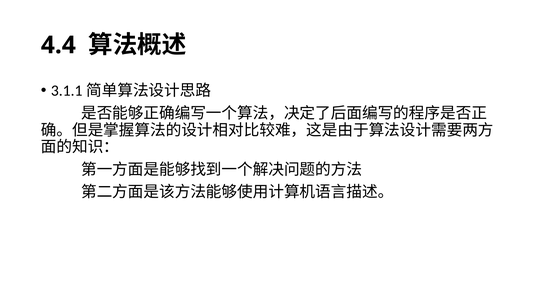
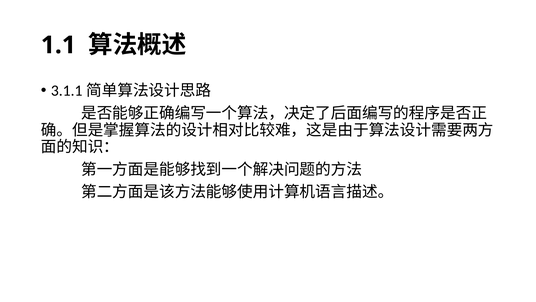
4.4: 4.4 -> 1.1 (58, 45)
